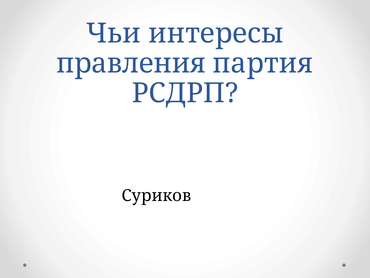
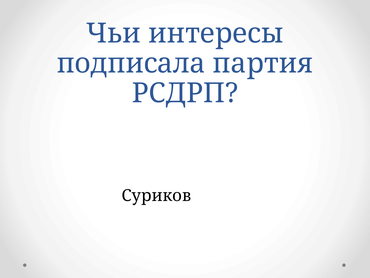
правления: правления -> подписала (131, 63)
